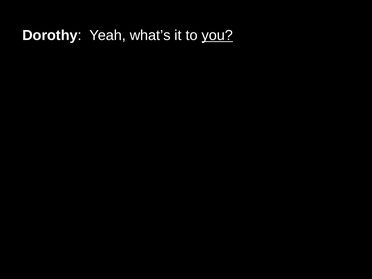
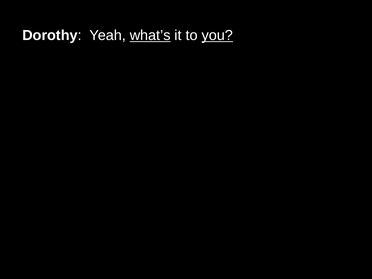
what’s underline: none -> present (150, 35)
